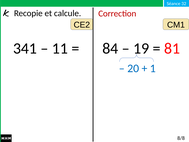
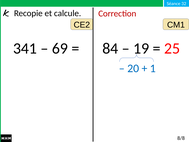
11: 11 -> 69 (60, 48)
81: 81 -> 25 (172, 48)
